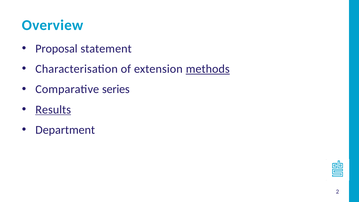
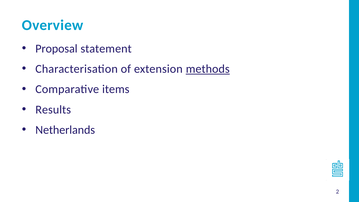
series: series -> items (116, 89)
Results underline: present -> none (53, 110)
Department: Department -> Netherlands (65, 130)
